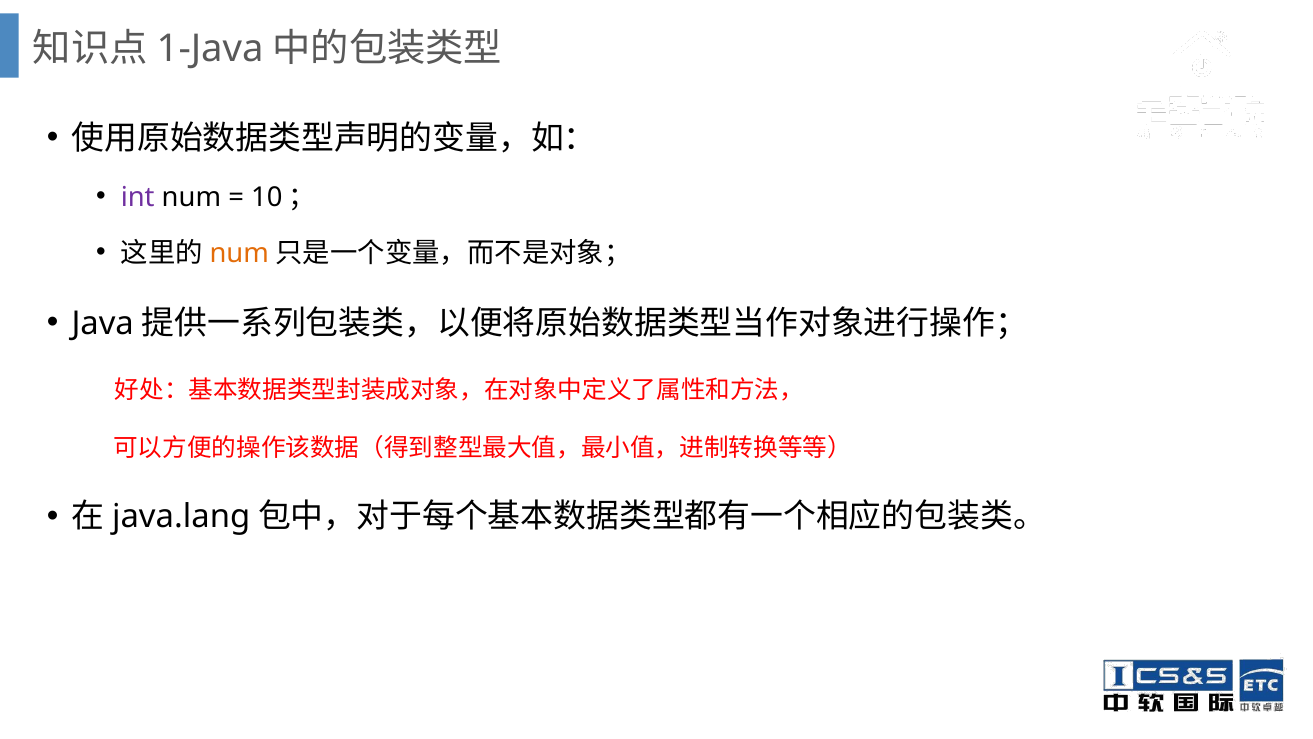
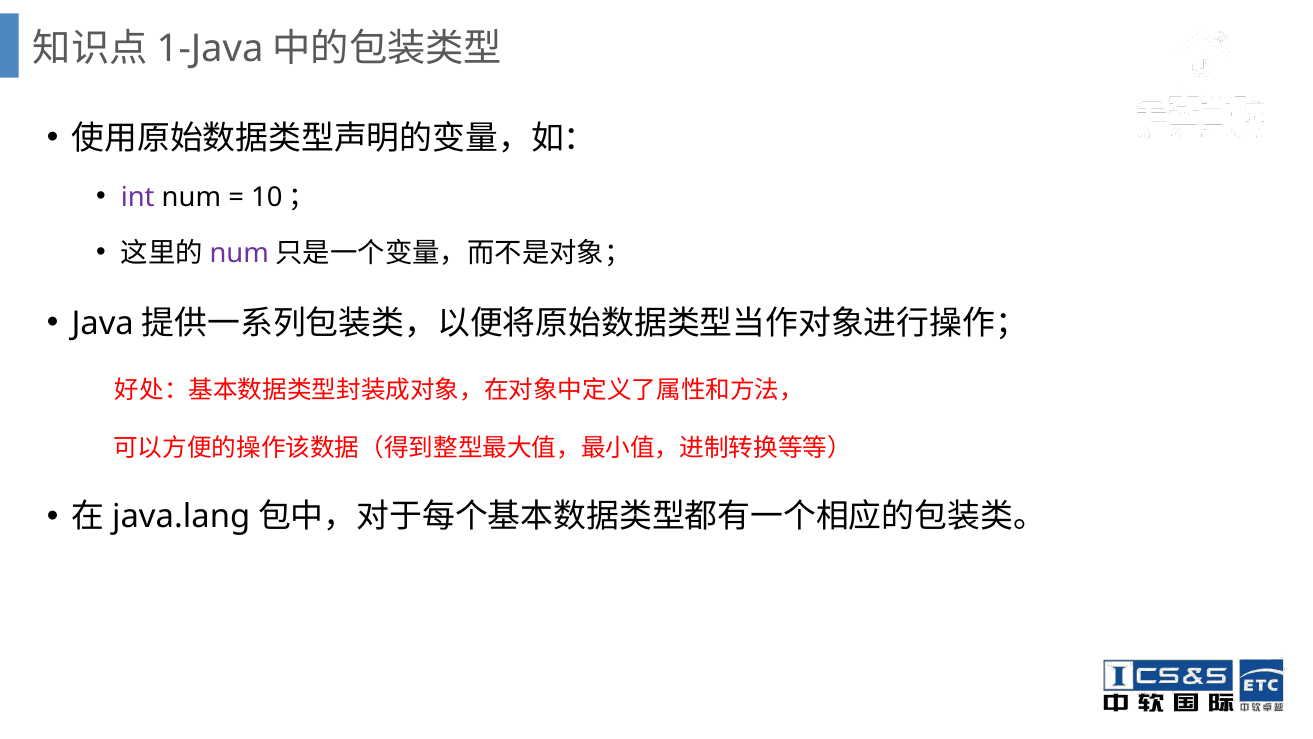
num colour: orange -> purple (239, 253)
